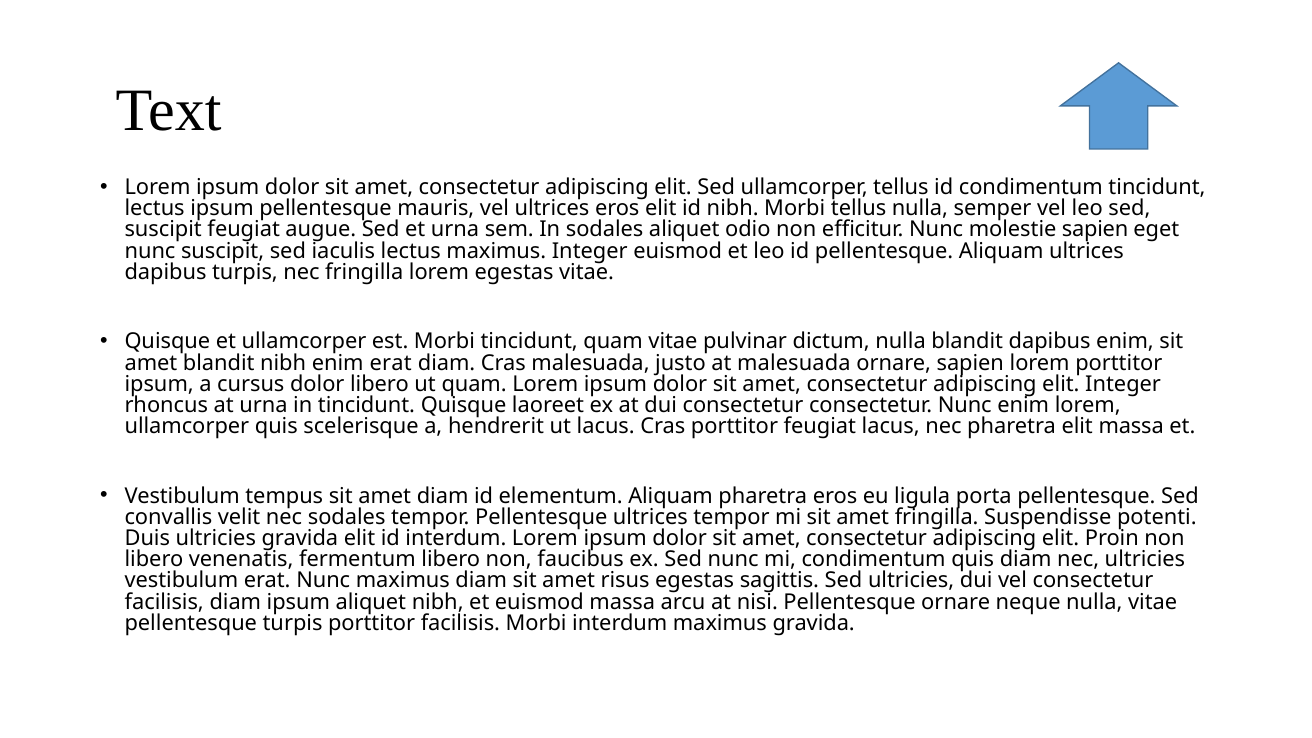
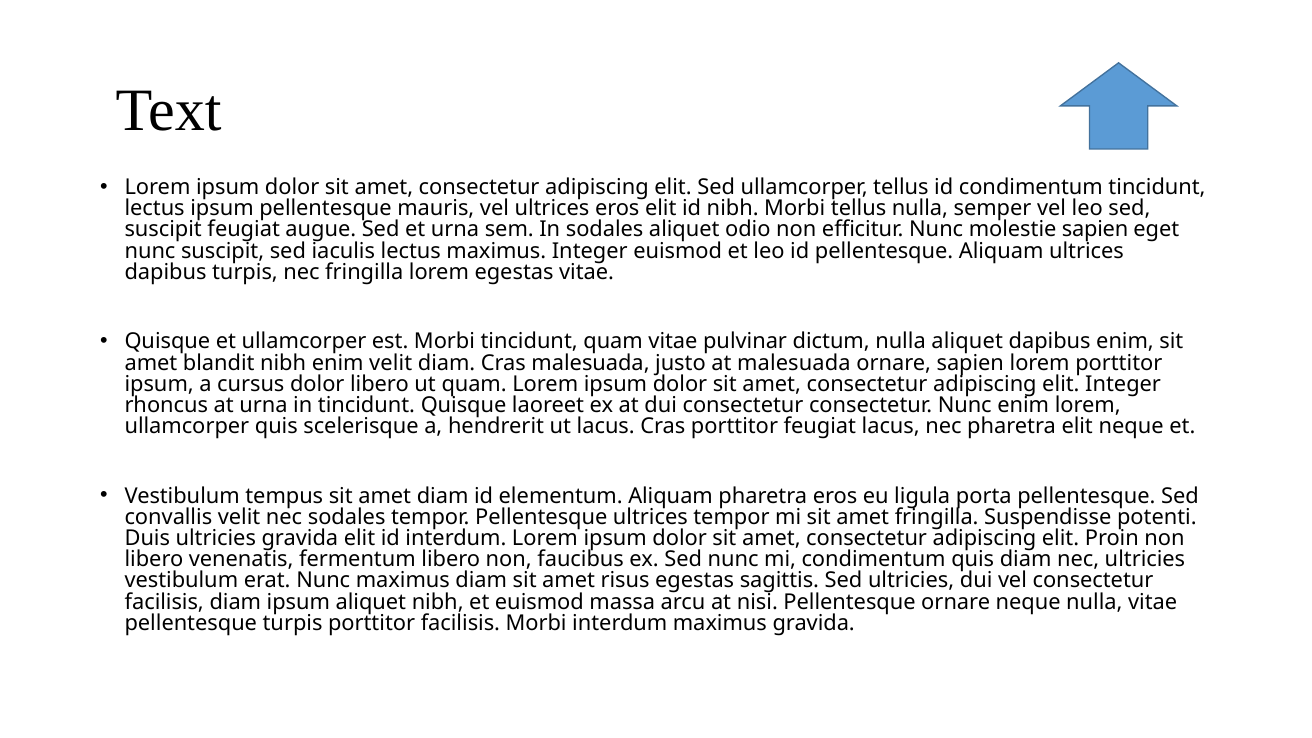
nulla blandit: blandit -> aliquet (967, 342)
enim erat: erat -> velit (391, 363)
elit massa: massa -> neque (1131, 426)
